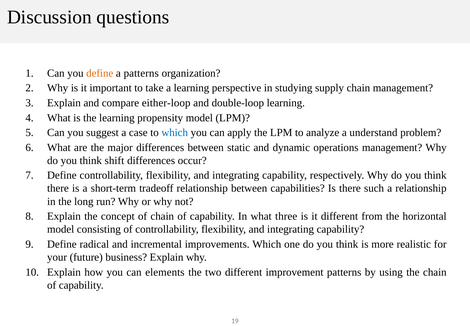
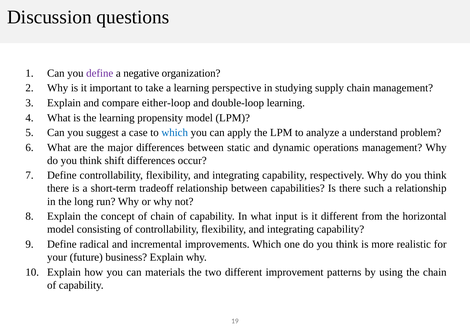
define colour: orange -> purple (100, 73)
a patterns: patterns -> negative (141, 73)
three: three -> input (286, 216)
elements: elements -> materials (165, 272)
